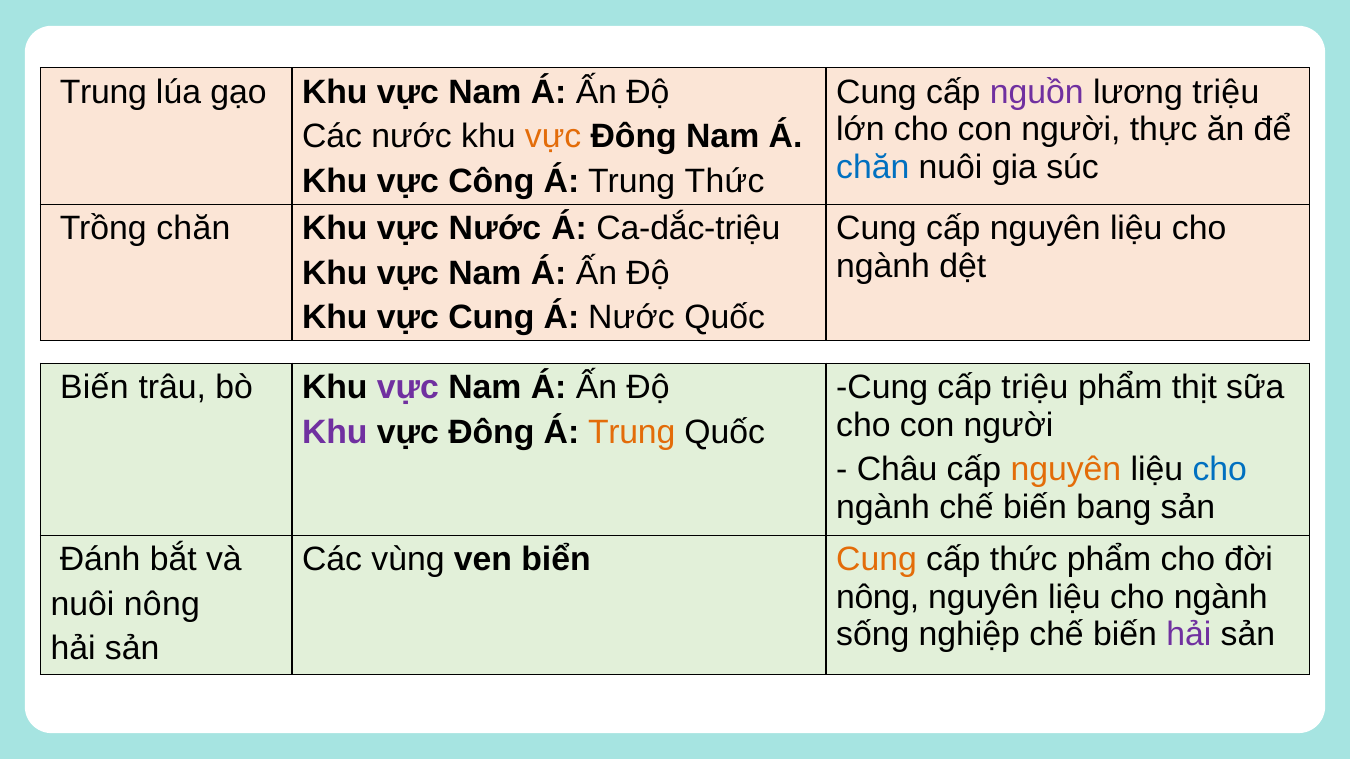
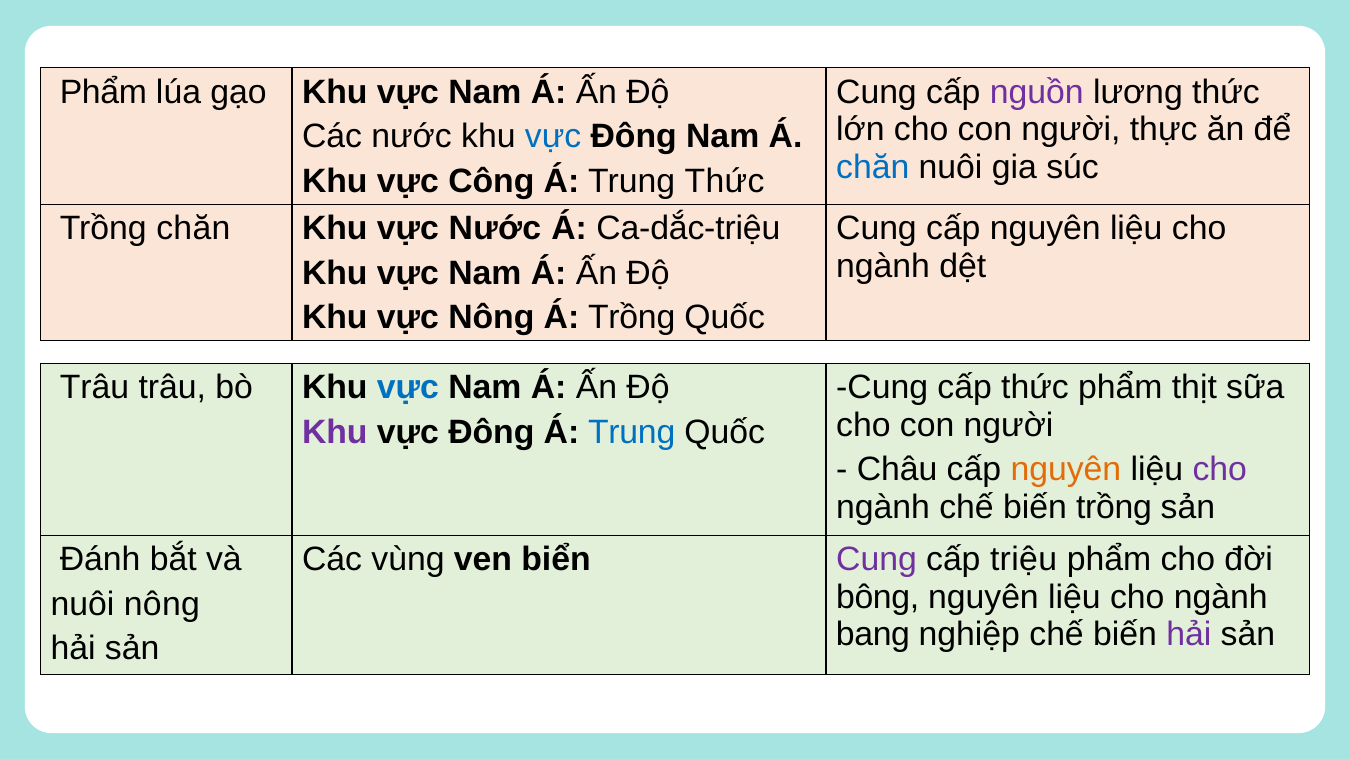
Trung: Trung -> Phẩm (103, 92)
lương triệu: triệu -> thức (1226, 92)
vực colour: orange -> blue (553, 137)
vực Cung: Cung -> Nông (491, 317)
Á Nước: Nước -> Trồng (632, 317)
Biến: Biến -> Trâu (95, 388)
vực colour: purple -> blue (408, 388)
cấp triệu: triệu -> thức (1035, 388)
Trung colour: orange -> blue (632, 432)
cho colour: blue -> purple (1220, 470)
biến bang: bang -> trồng (1114, 508)
Cung colour: orange -> purple (877, 560)
cấp thức: thức -> triệu (1024, 560)
nông: nông -> bông (878, 598)
sống: sống -> bang (873, 635)
